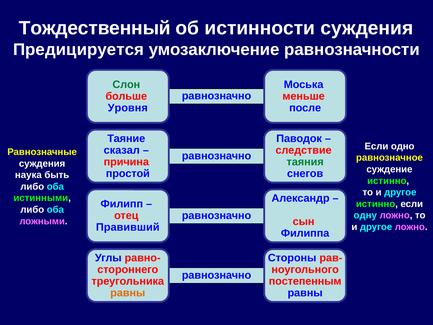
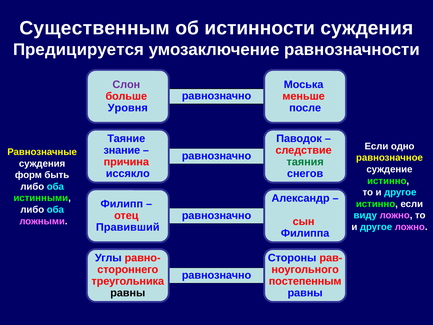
Тождественный: Тождественный -> Существенным (95, 28)
Слон colour: green -> purple (126, 85)
сказал: сказал -> знание (122, 150)
простой: простой -> иссякло (128, 173)
наука: наука -> форм (28, 175)
одну: одну -> виду (365, 215)
равны colour: orange -> black (128, 293)
